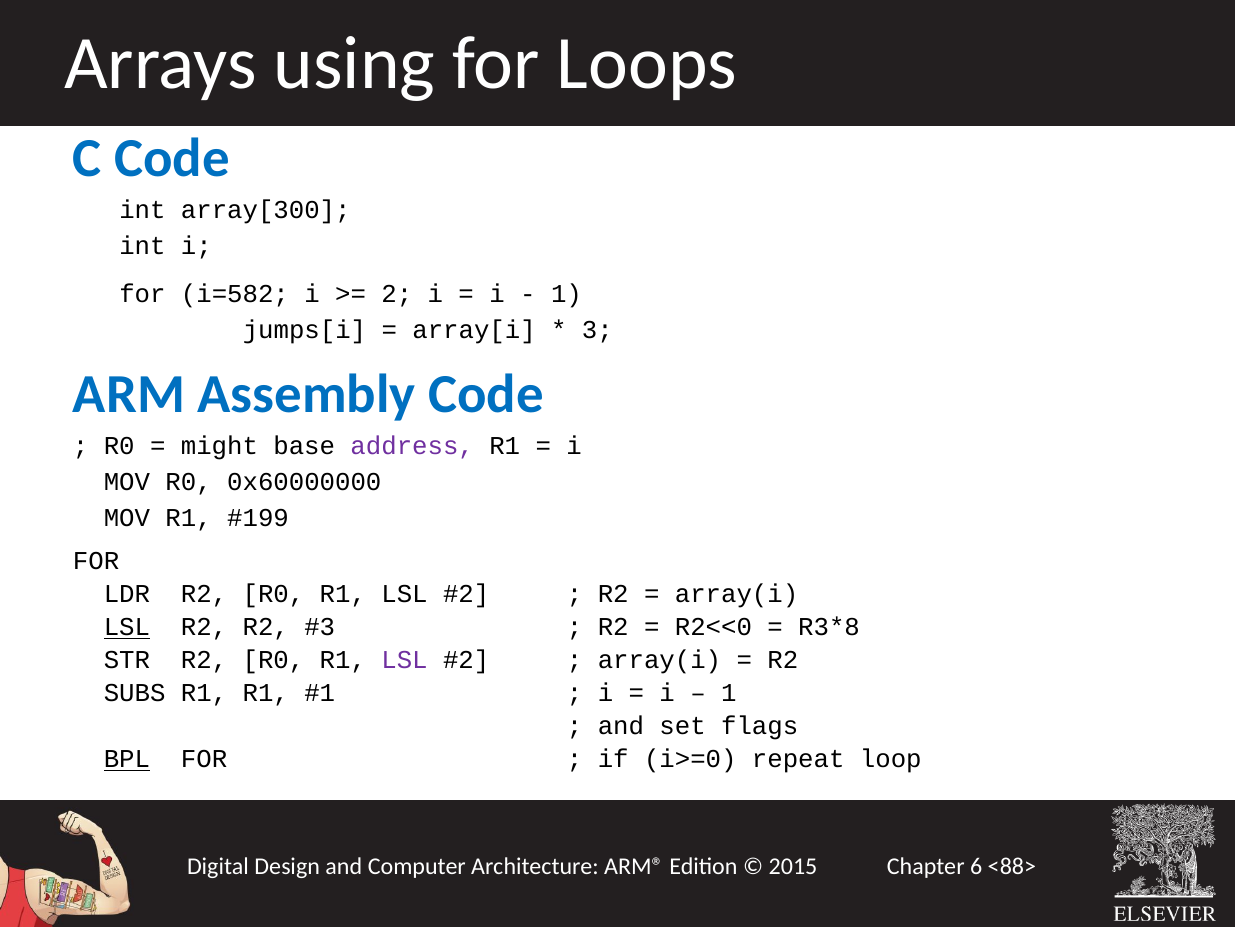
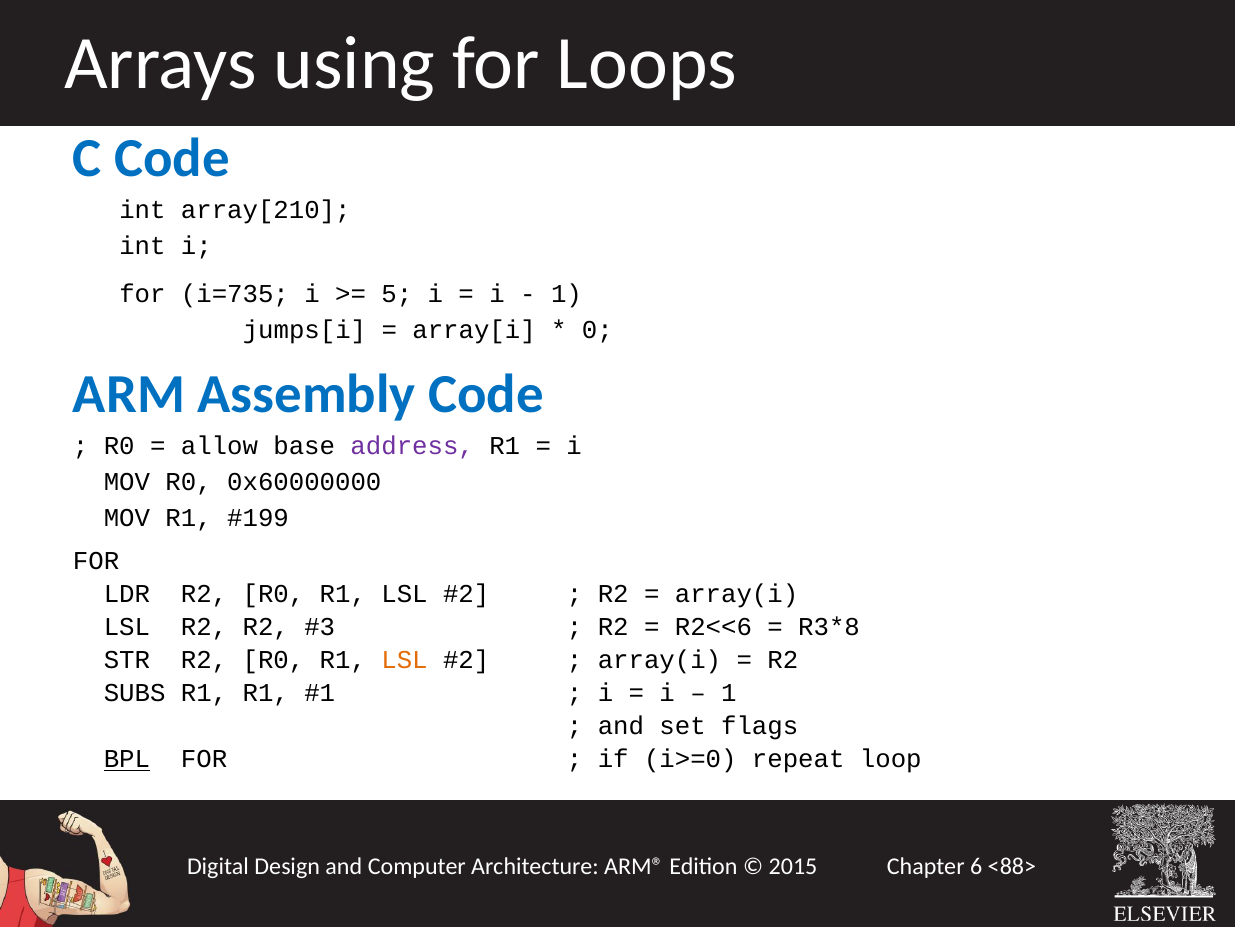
array[300: array[300 -> array[210 (266, 210)
i=582: i=582 -> i=735 (235, 294)
2: 2 -> 5 (397, 294)
3: 3 -> 0 (597, 330)
might: might -> allow (219, 445)
LSL underline: present -> none (127, 627)
R2<<0: R2<<0 -> R2<<6 (713, 627)
LSL colour: purple -> orange (404, 660)
